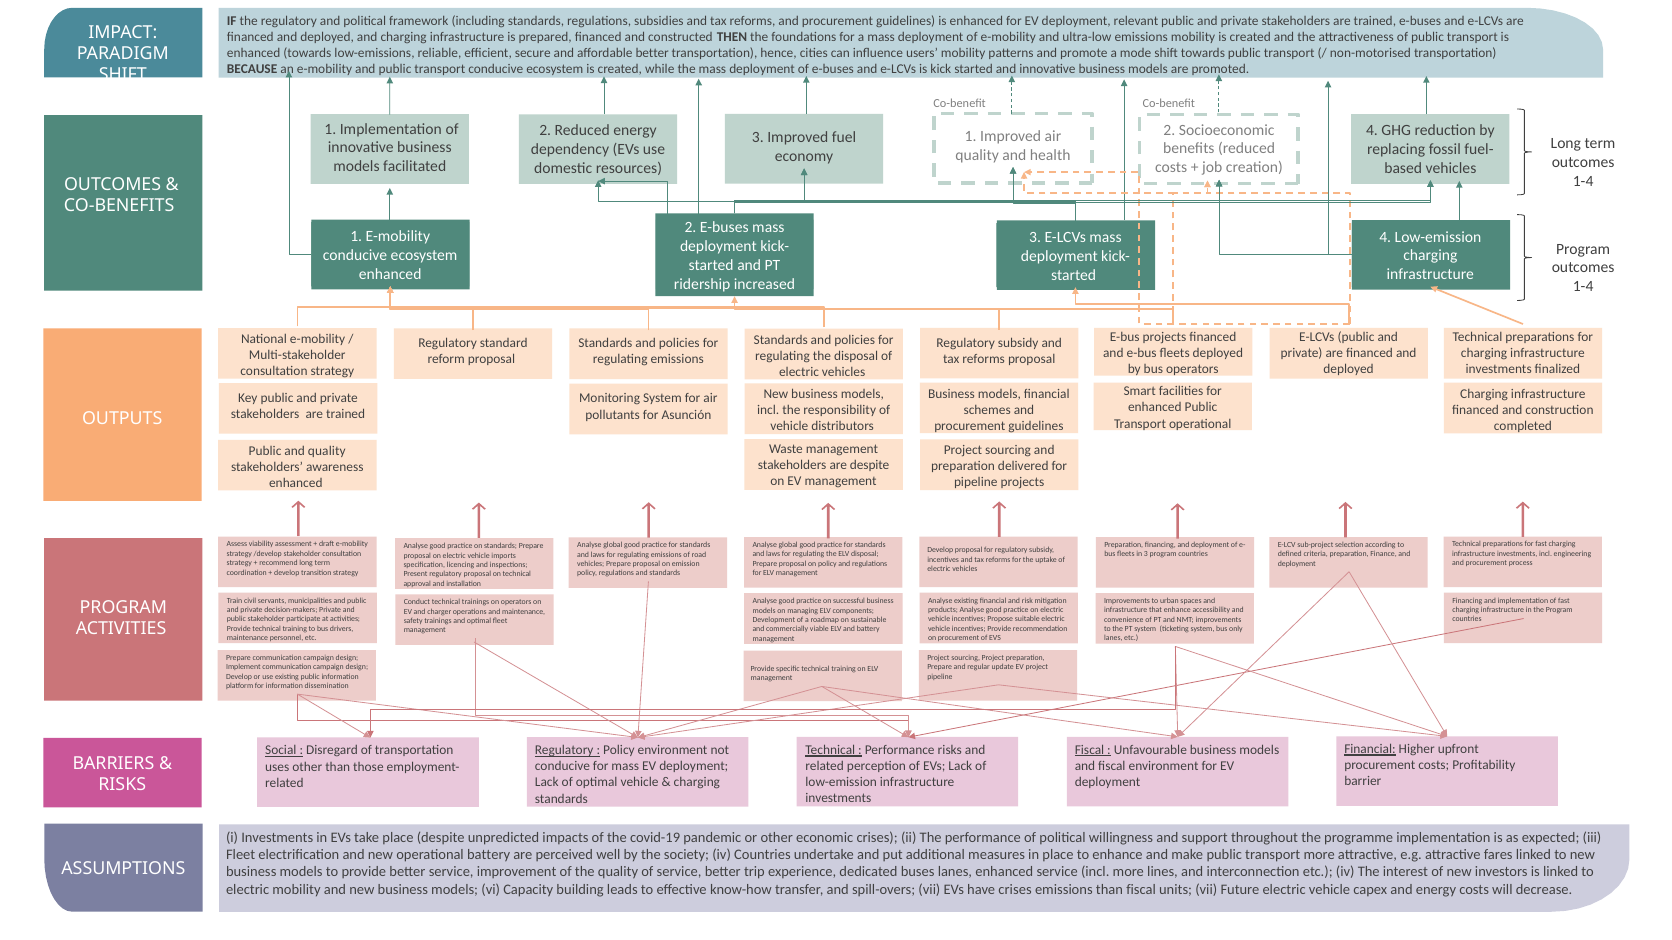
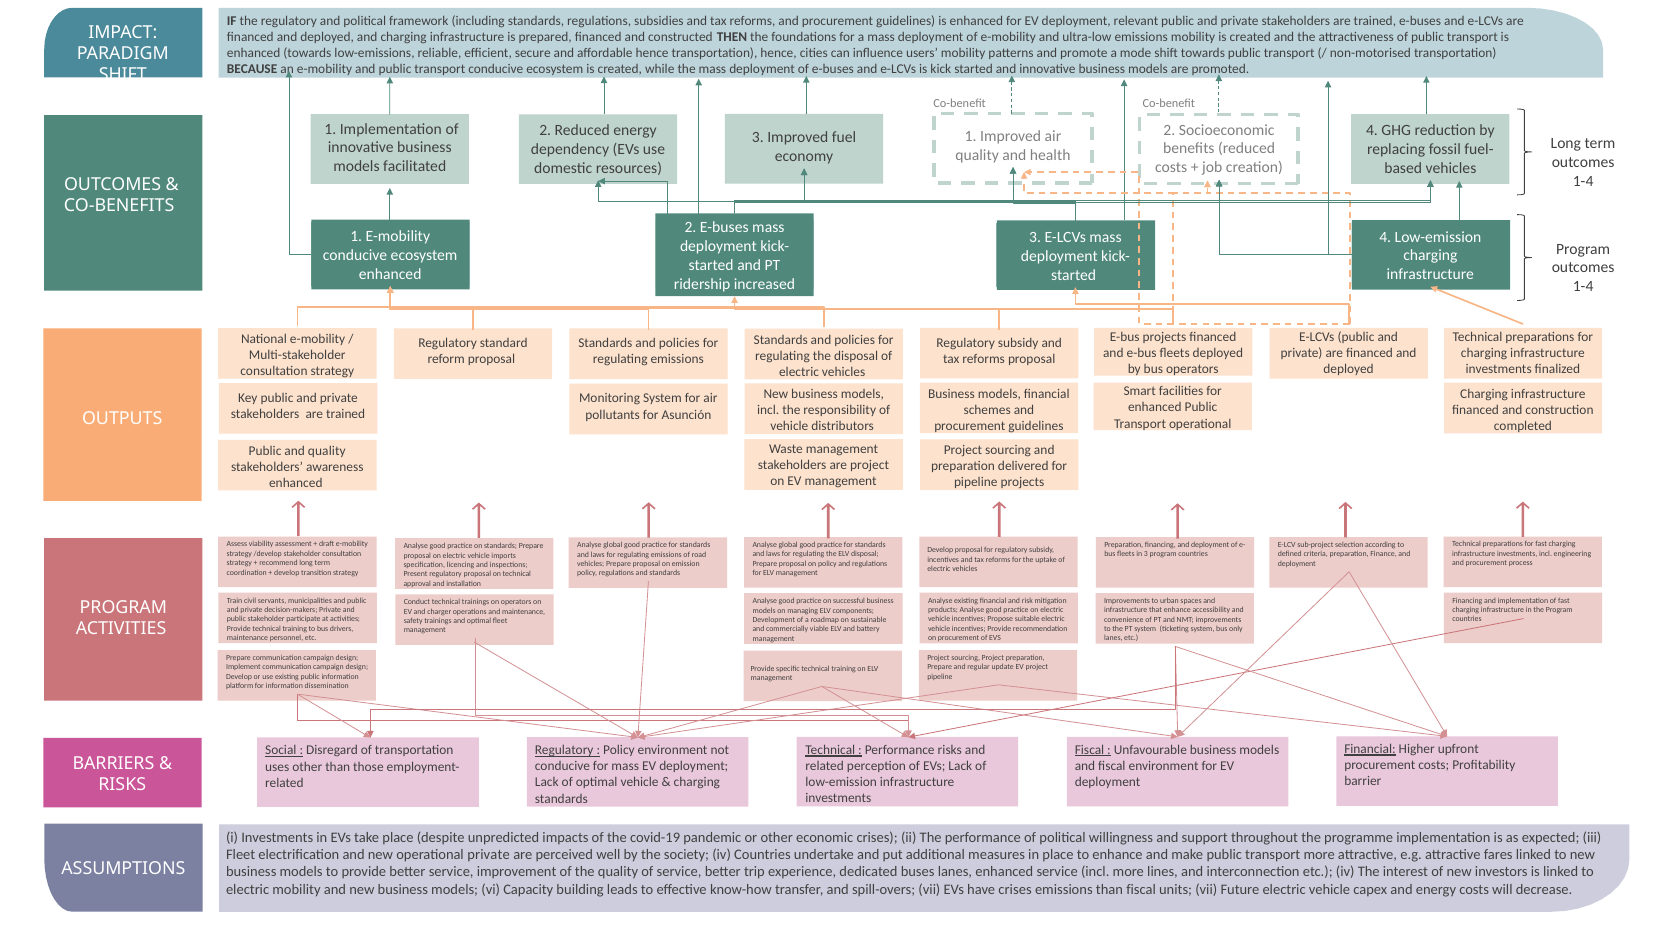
affordable better: better -> hence (652, 53)
are despite: despite -> project (870, 465)
operational battery: battery -> private (489, 855)
